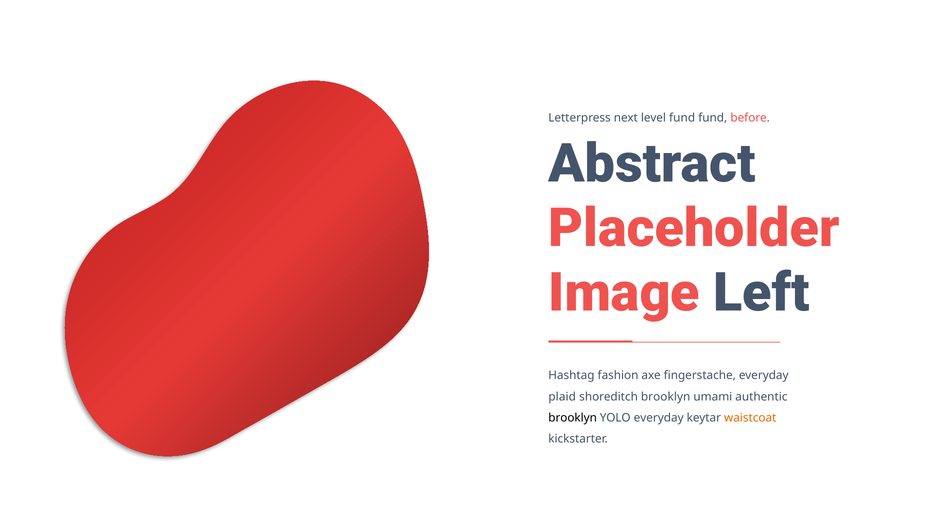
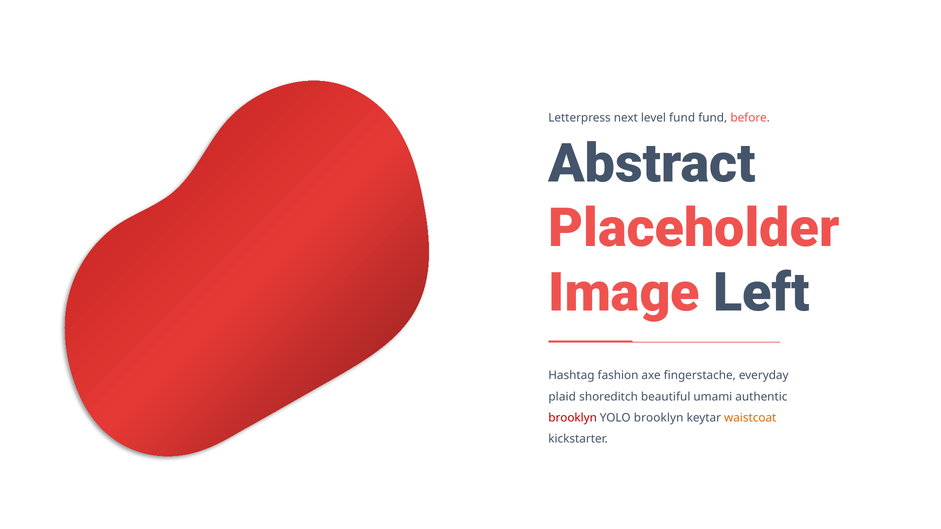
shoreditch brooklyn: brooklyn -> beautiful (666, 397)
brooklyn colour: black -> red (573, 418)
YOLO everyday: everyday -> brooklyn (659, 418)
